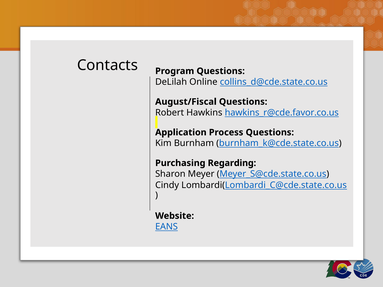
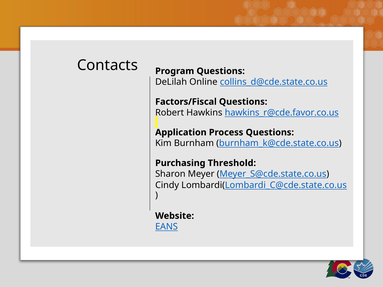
August/Fiscal: August/Fiscal -> Factors/Fiscal (186, 102)
Regarding: Regarding -> Threshold (232, 163)
